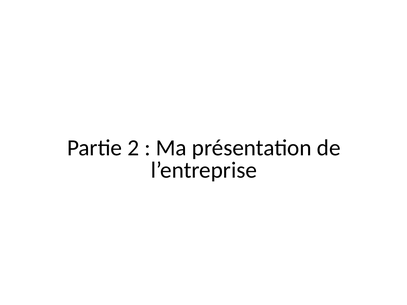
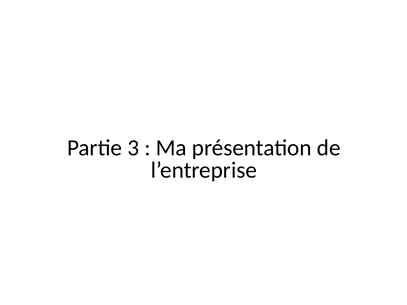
2: 2 -> 3 (133, 148)
